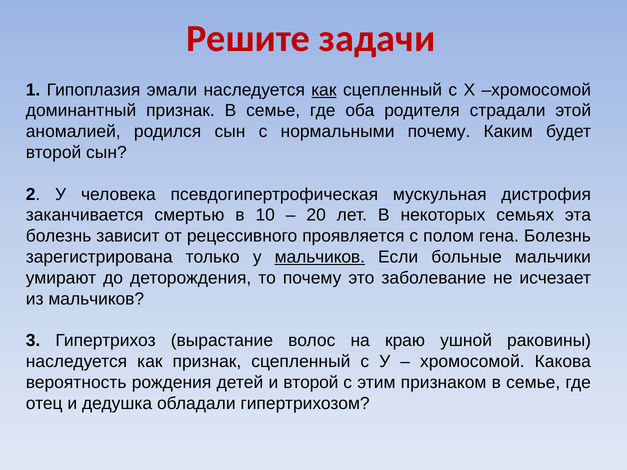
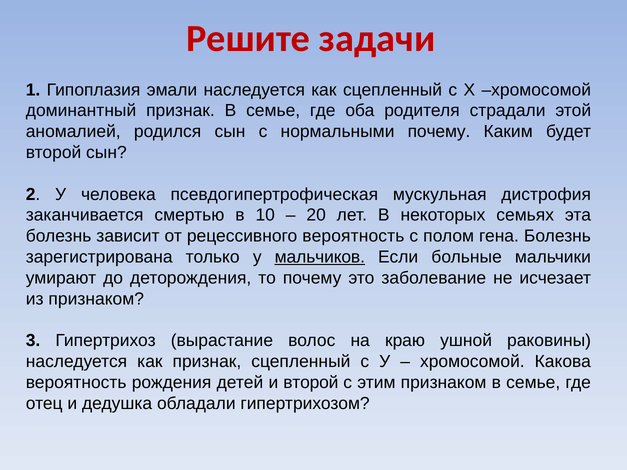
как underline: present -> none (324, 90)
рецессивного проявляется: проявляется -> вероятность (353, 236)
из мальчиков: мальчиков -> признаком (96, 299)
